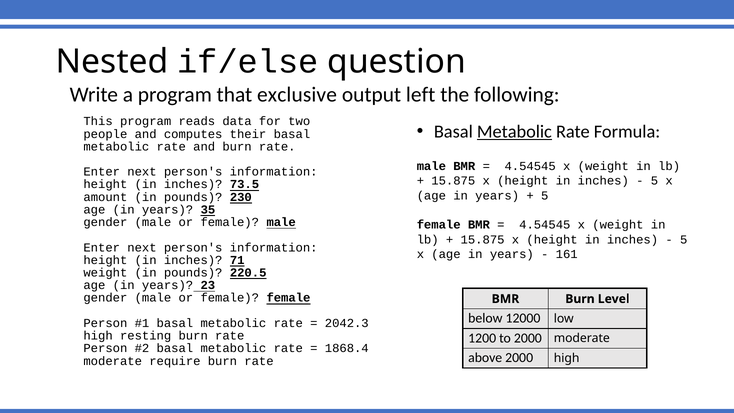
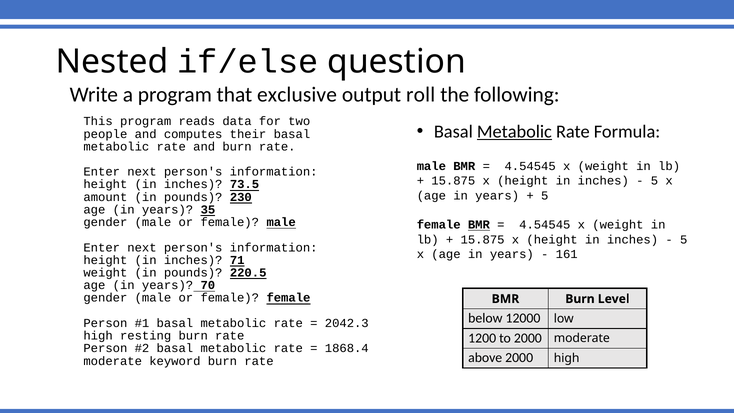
left: left -> roll (421, 95)
BMR underline: none -> present (479, 225)
23: 23 -> 70 (208, 285)
require: require -> keyword (175, 361)
